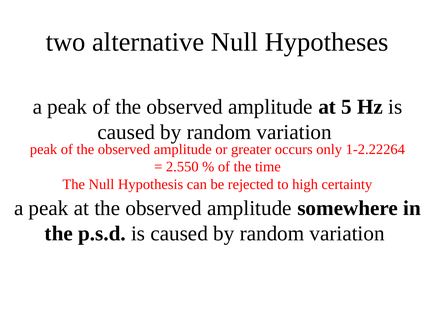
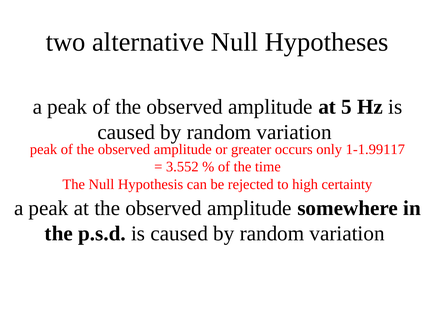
1-2.22264: 1-2.22264 -> 1-1.99117 (375, 150)
2.550: 2.550 -> 3.552 (182, 167)
